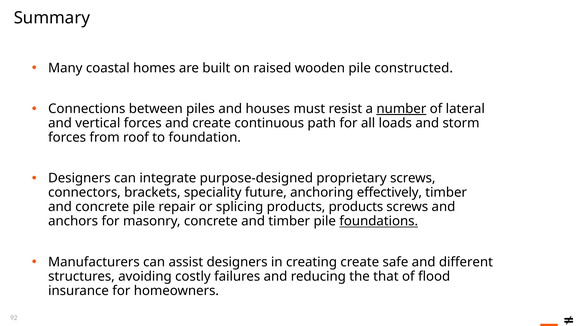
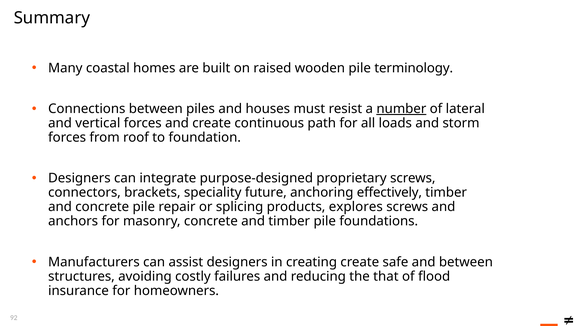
constructed: constructed -> terminology (414, 68)
products products: products -> explores (356, 207)
foundations underline: present -> none (379, 221)
and different: different -> between (466, 262)
